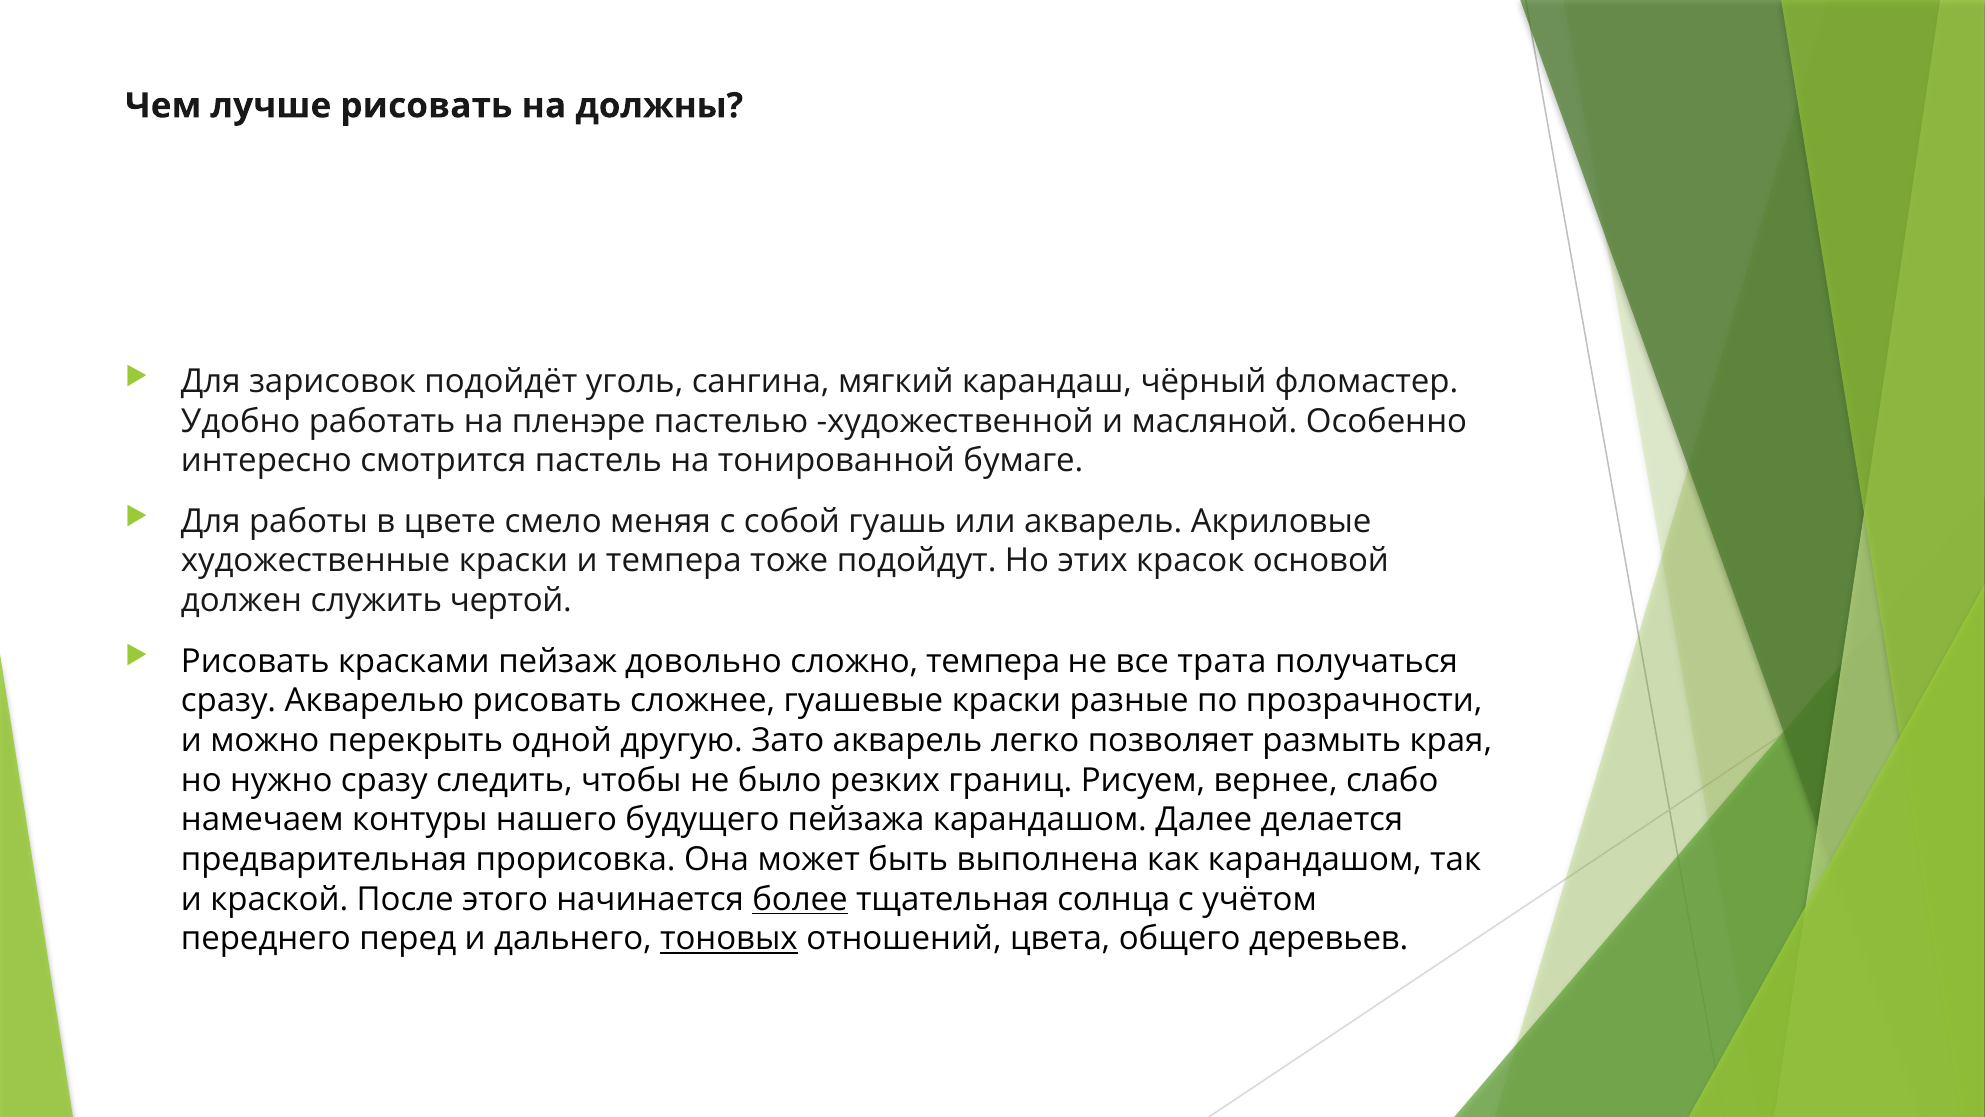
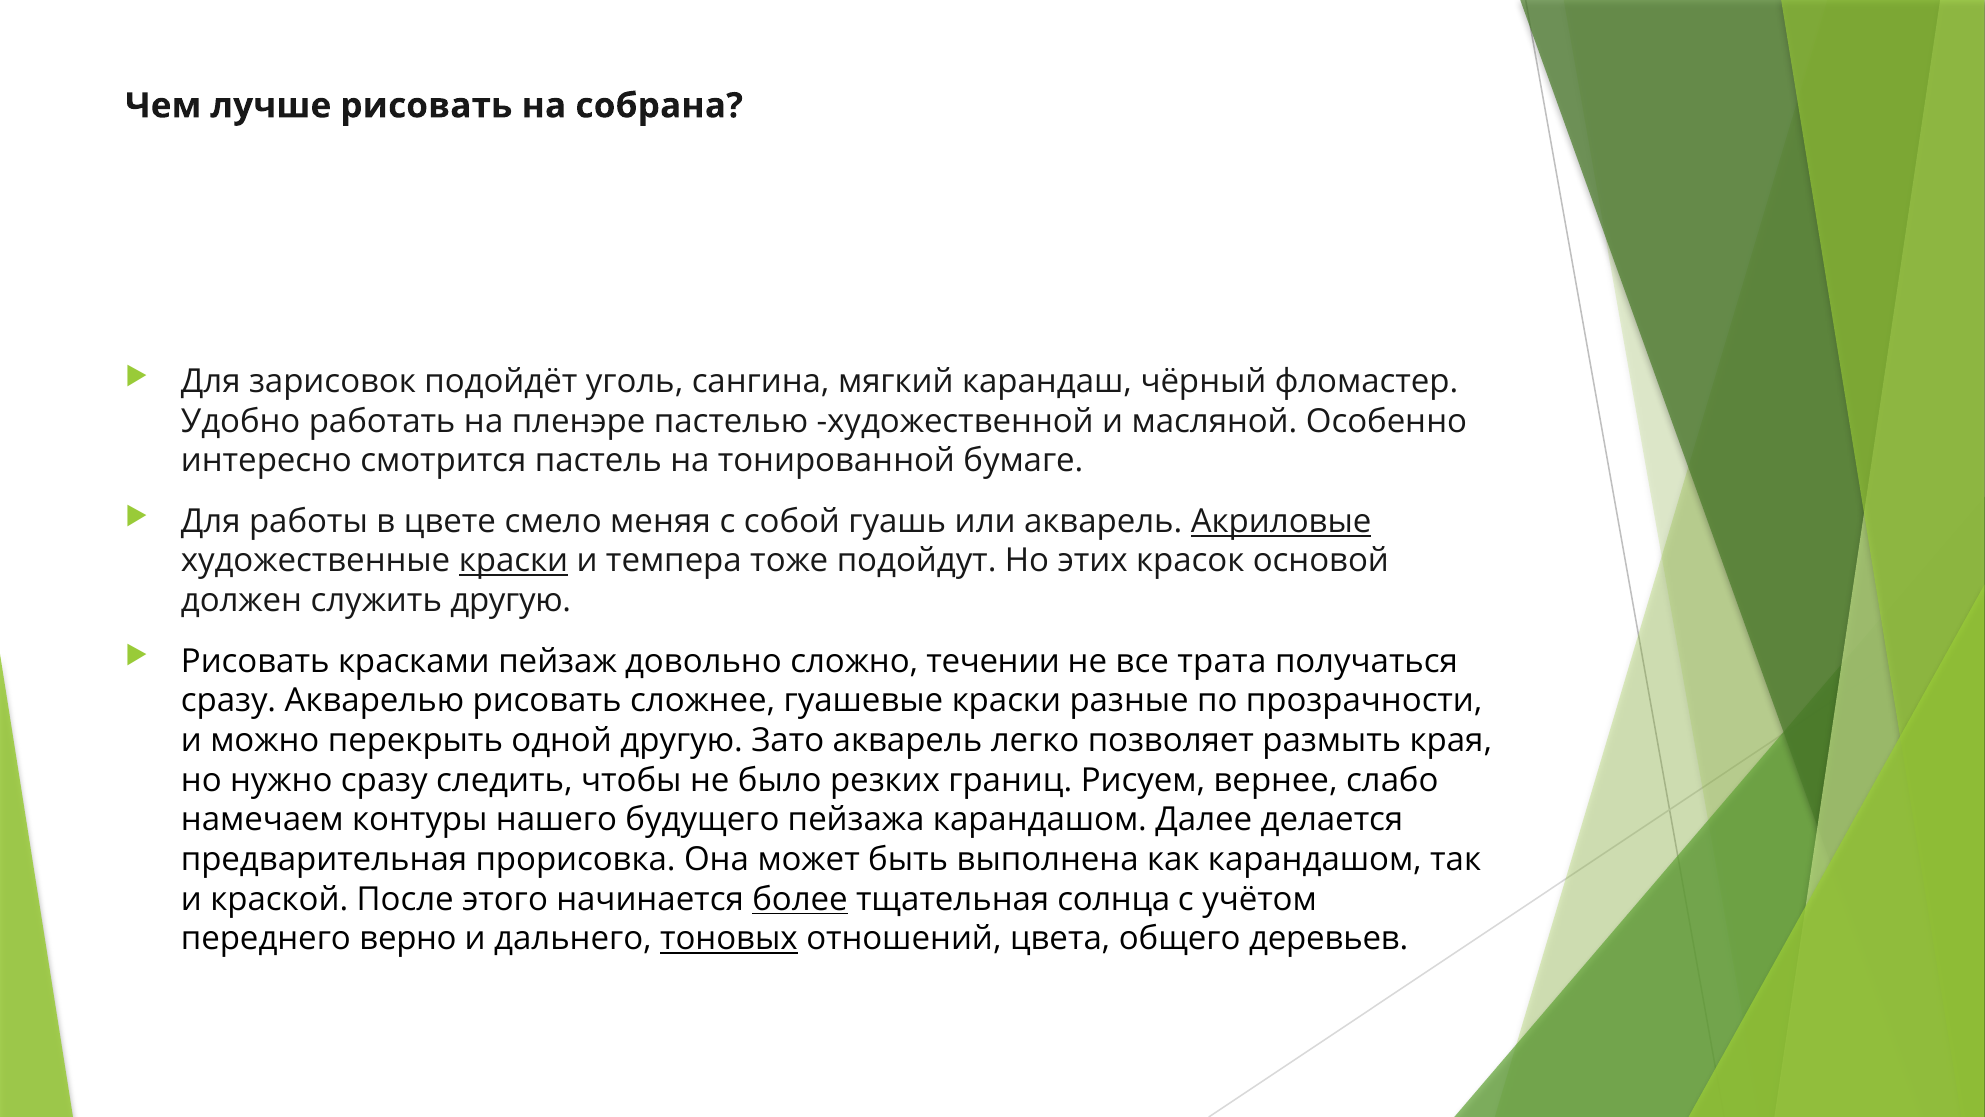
должны: должны -> собрана (659, 106)
Акриловые underline: none -> present (1281, 521)
краски underline: none -> present (514, 561)
служить чертой: чертой -> другую (511, 600)
сложно темпера: темпера -> течении (993, 661)
перед: перед -> верно (408, 939)
